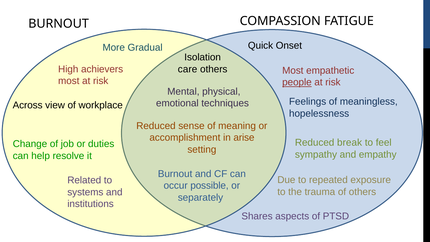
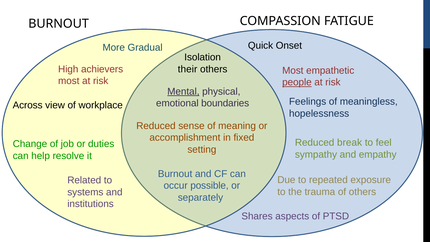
care: care -> their (188, 69)
Mental underline: none -> present (183, 92)
techniques: techniques -> boundaries (225, 103)
arise: arise -> fixed (244, 138)
